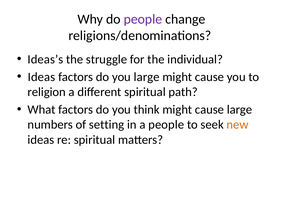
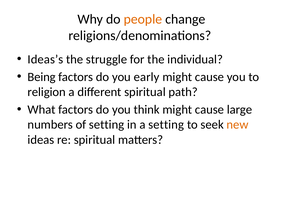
people colour: purple -> orange (143, 19)
Ideas: Ideas -> Being (42, 77)
you large: large -> early (147, 77)
a people: people -> setting (166, 125)
